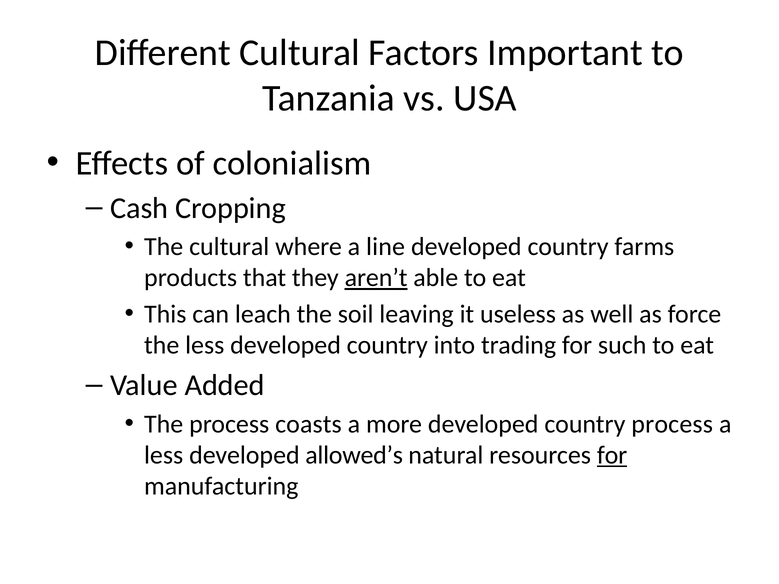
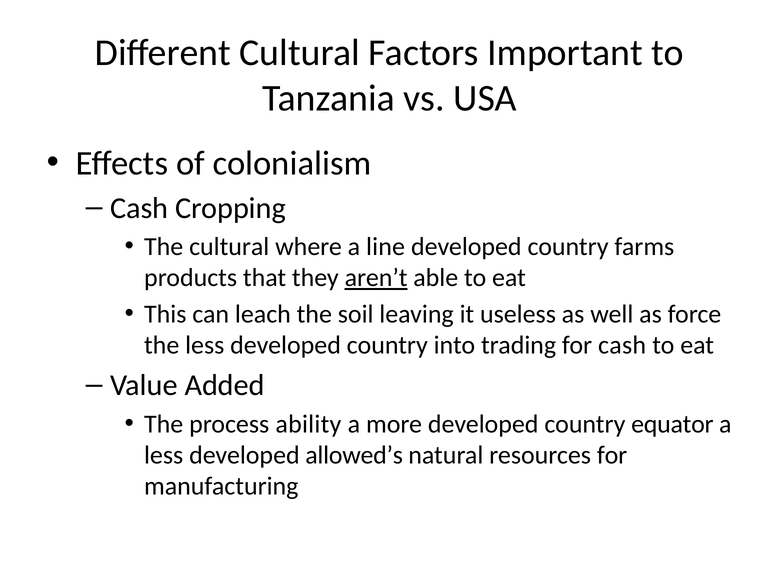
for such: such -> cash (622, 345)
coasts: coasts -> ability (308, 424)
country process: process -> equator (672, 424)
for underline: present -> none (612, 455)
